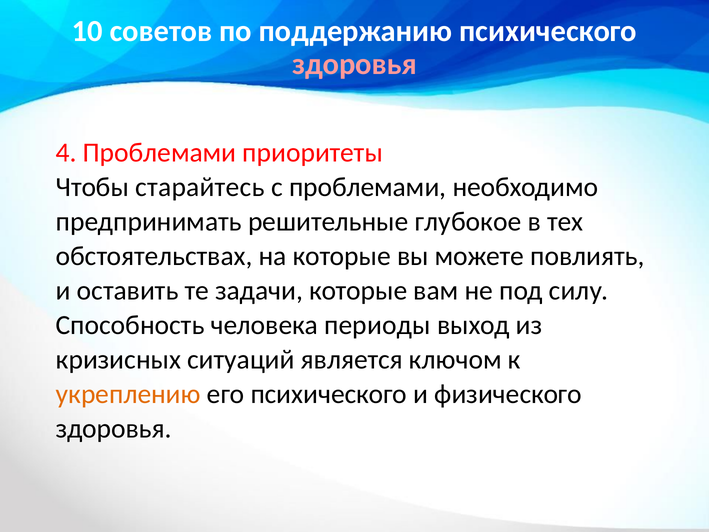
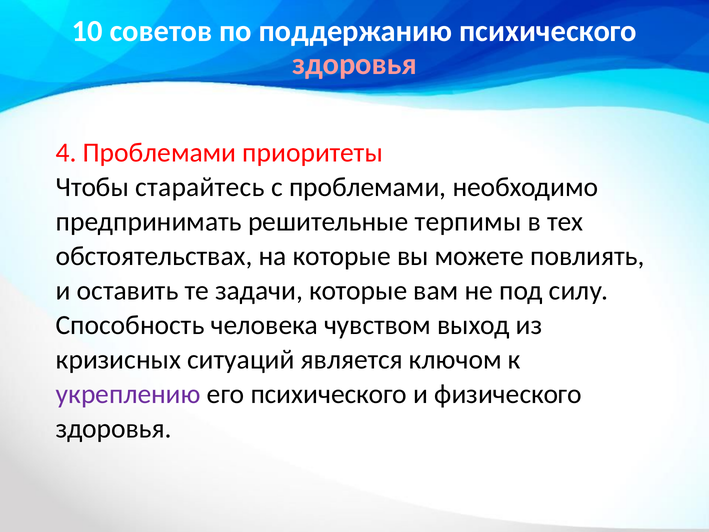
глубокое: глубокое -> терпимы (468, 221)
периоды: периоды -> чувством (378, 325)
укреплению colour: orange -> purple (128, 394)
